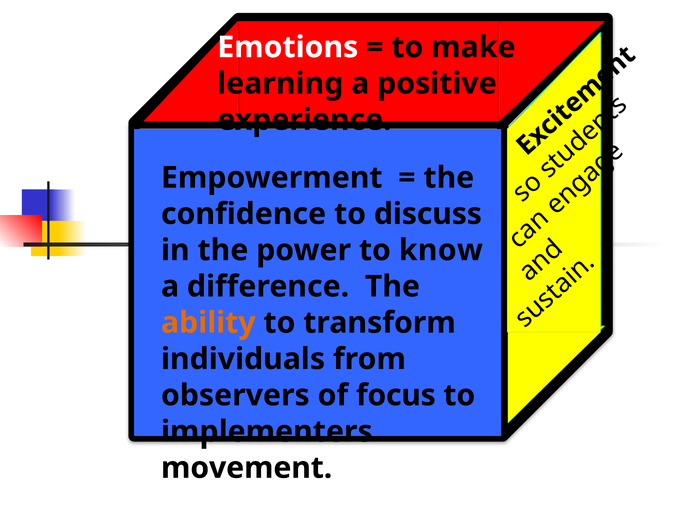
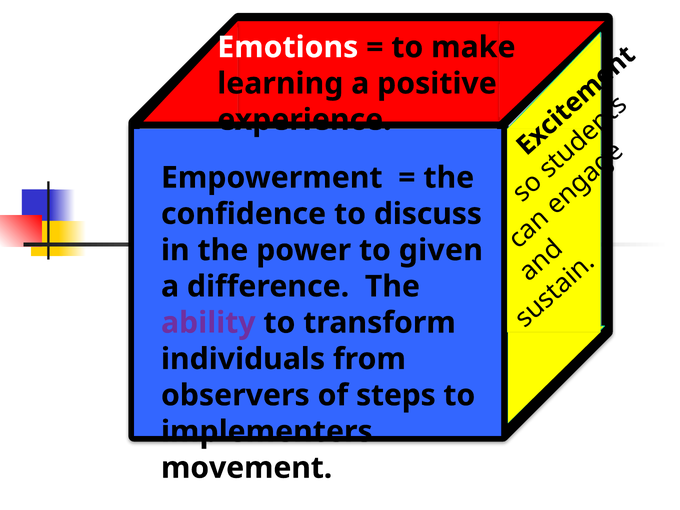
know: know -> given (441, 250)
ability colour: orange -> purple (208, 323)
focus: focus -> steps (396, 395)
